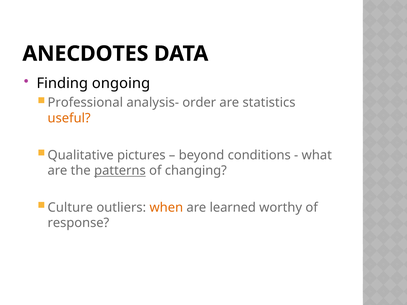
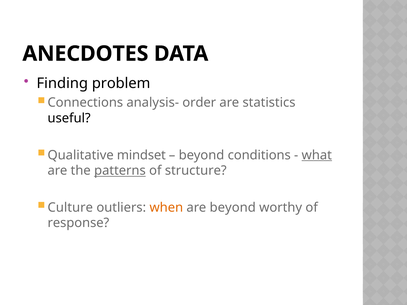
ongoing: ongoing -> problem (121, 83)
Professional: Professional -> Connections (85, 103)
useful colour: orange -> black (69, 118)
pictures: pictures -> mindset (141, 155)
what underline: none -> present (317, 155)
changing: changing -> structure (196, 171)
are learned: learned -> beyond (233, 208)
